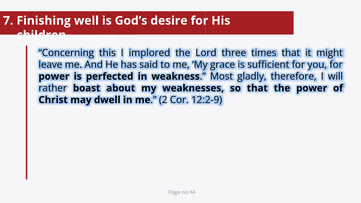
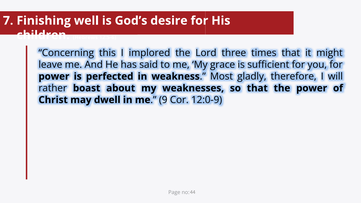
me 2: 2 -> 9 (163, 100)
12:2-9: 12:2-9 -> 12:0-9 (207, 100)
